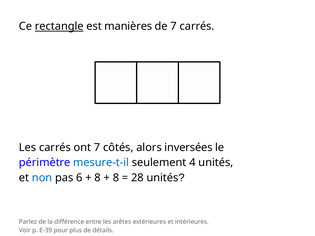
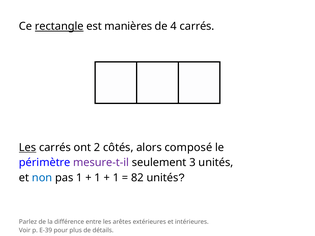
de 7: 7 -> 4 (174, 26)
Les underline: none -> present (28, 148)
ont 7: 7 -> 2 (97, 148)
inversées: inversées -> composé (188, 148)
mesure-t-il colour: blue -> purple (101, 163)
4: 4 -> 3 (192, 163)
pas 6: 6 -> 1 (79, 178)
8: 8 -> 1 (98, 178)
8: 8 -> 1 (116, 178)
28: 28 -> 82 (137, 178)
